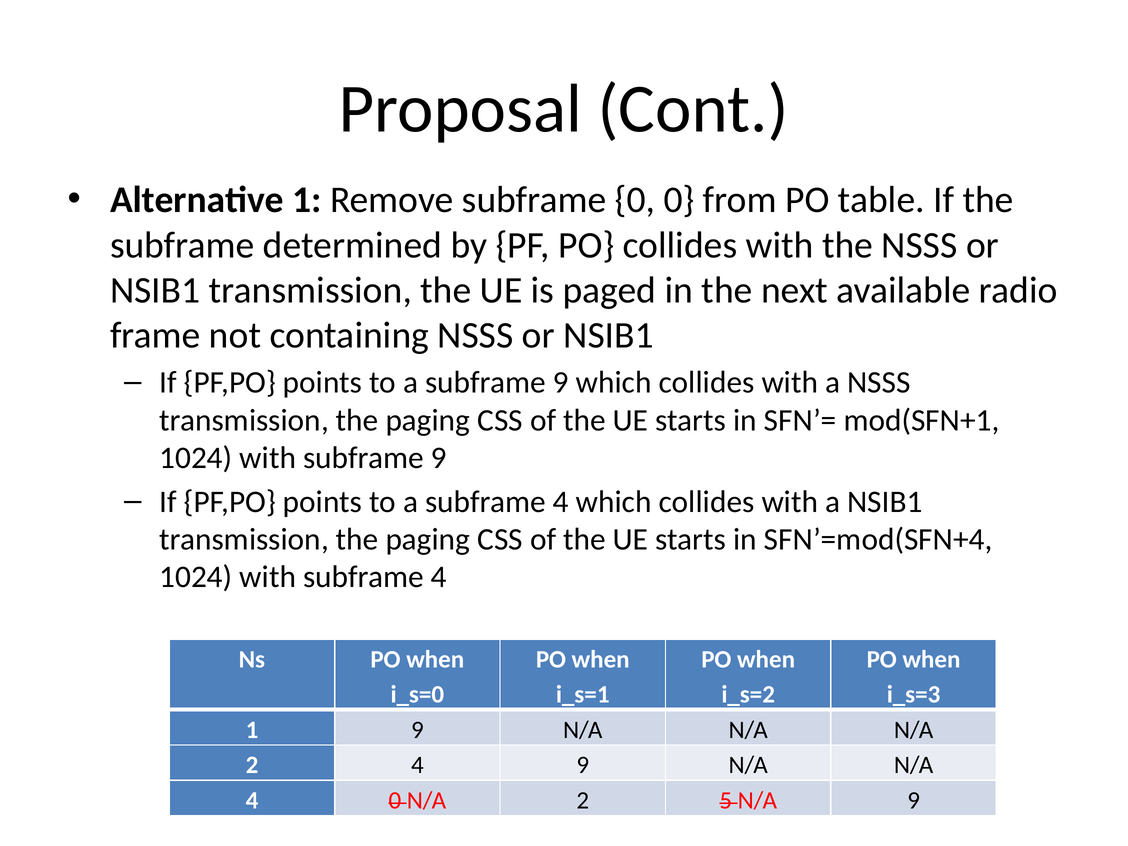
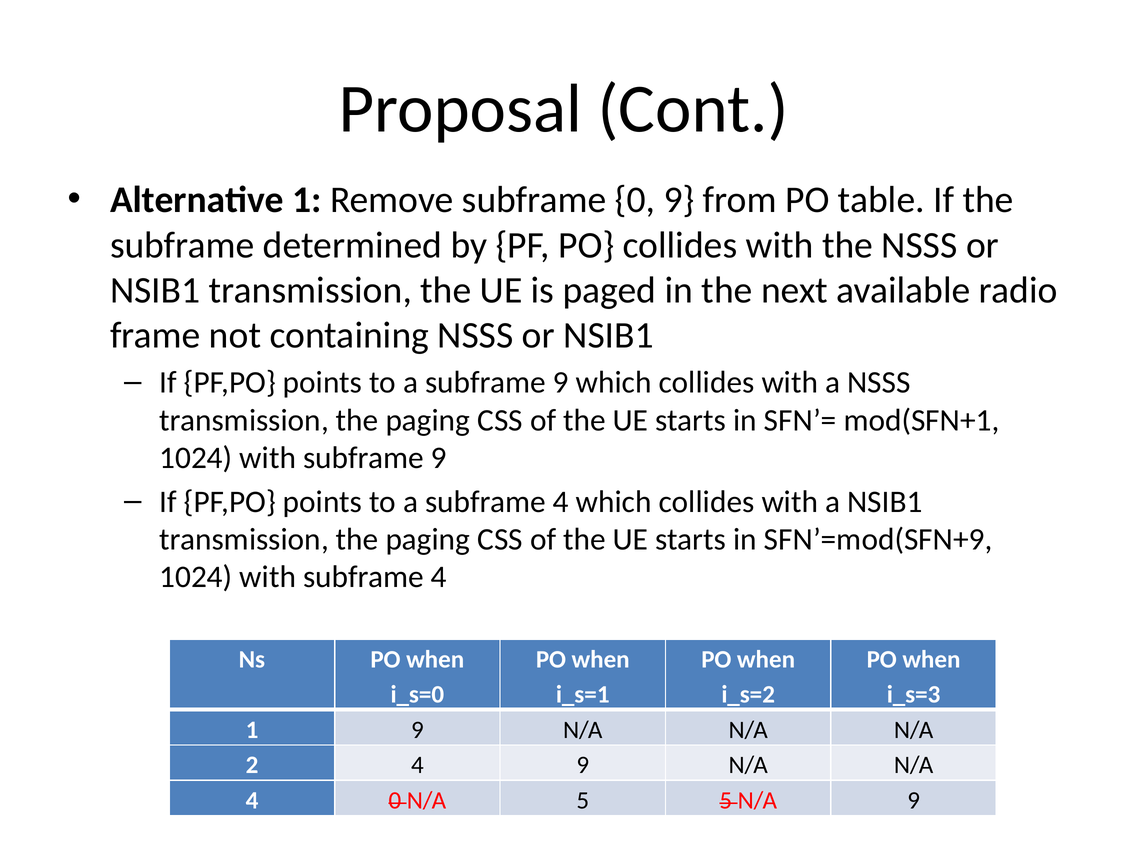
0 0: 0 -> 9 (679, 200)
SFN’=mod(SFN+4: SFN’=mod(SFN+4 -> SFN’=mod(SFN+9 (878, 539)
0 N/A 2: 2 -> 5 (583, 800)
